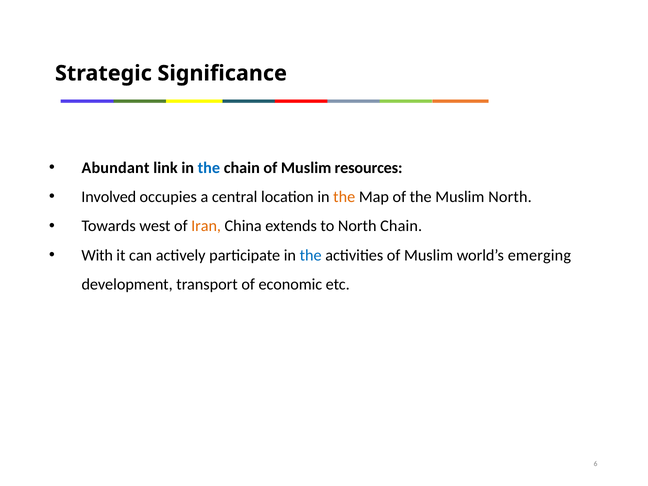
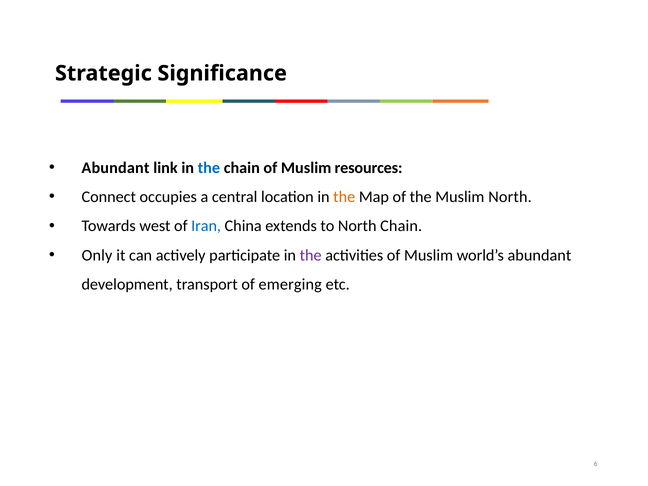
Involved: Involved -> Connect (109, 197)
Iran colour: orange -> blue (206, 226)
With: With -> Only (97, 255)
the colour: blue -> purple (311, 255)
world’s emerging: emerging -> abundant (539, 255)
economic: economic -> emerging (290, 284)
